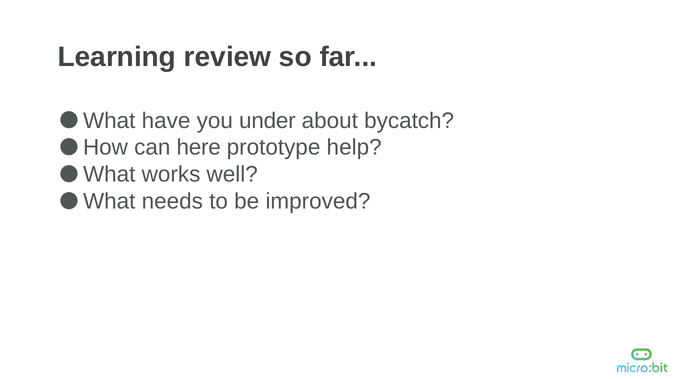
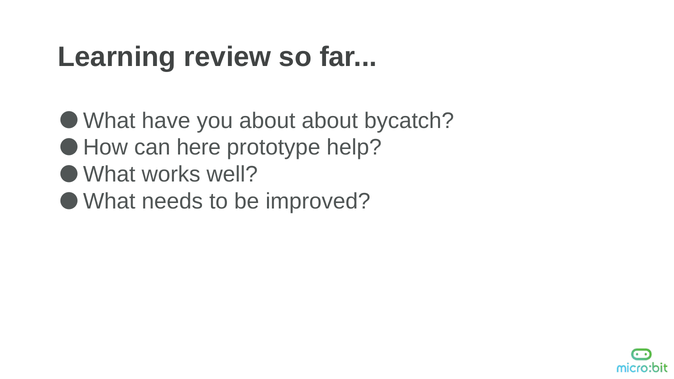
you under: under -> about (267, 121)
